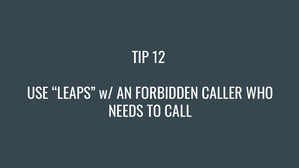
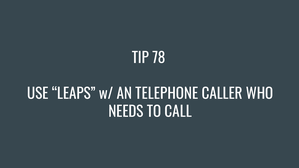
12: 12 -> 78 (159, 58)
FORBIDDEN: FORBIDDEN -> TELEPHONE (167, 94)
